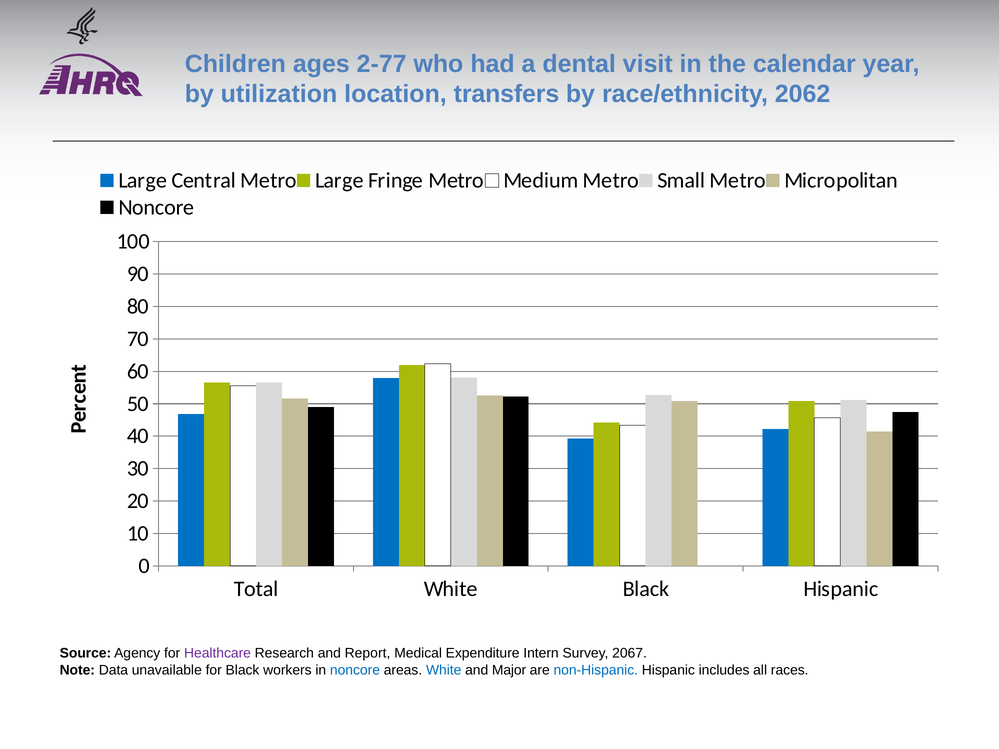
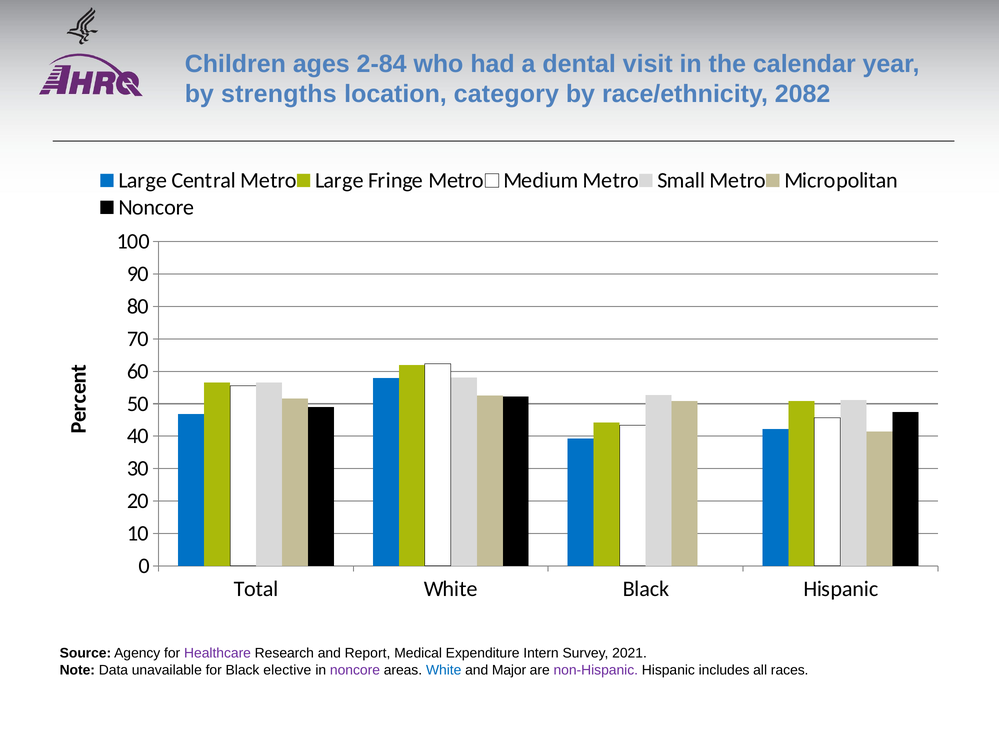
2-77: 2-77 -> 2-84 (382, 64)
utilization: utilization -> strengths (279, 94)
transfers: transfers -> category (506, 94)
2062: 2062 -> 2082 (803, 94)
2067: 2067 -> 2021 (630, 654)
workers: workers -> elective (287, 670)
noncore colour: blue -> purple (355, 670)
non-Hispanic colour: blue -> purple (596, 670)
